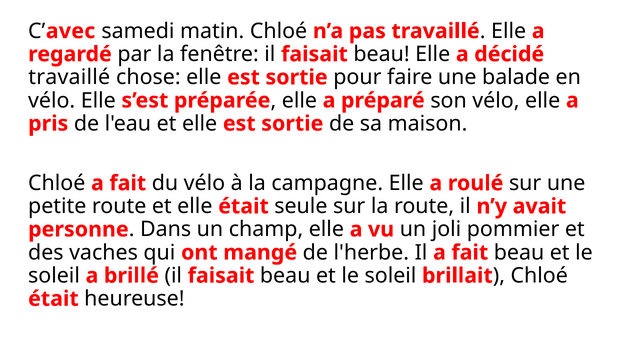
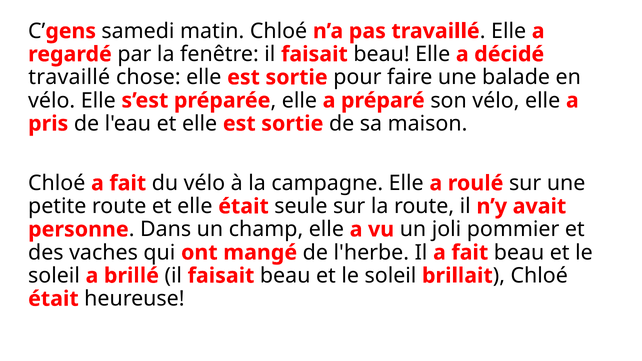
avec: avec -> gens (71, 31)
